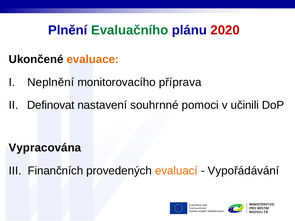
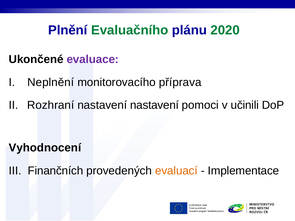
2020 colour: red -> green (225, 30)
evaluace colour: orange -> purple (93, 59)
Definovat: Definovat -> Rozhraní (51, 105)
nastavení souhrnné: souhrnné -> nastavení (154, 105)
Vypracována: Vypracována -> Vyhodnocení (45, 148)
Vypořádávání: Vypořádávání -> Implementace (243, 171)
